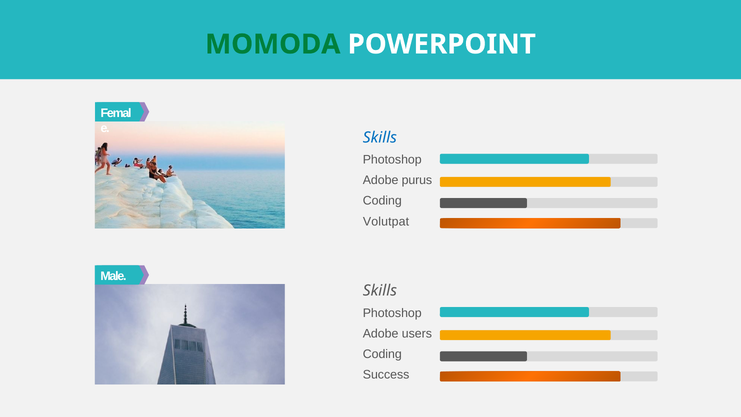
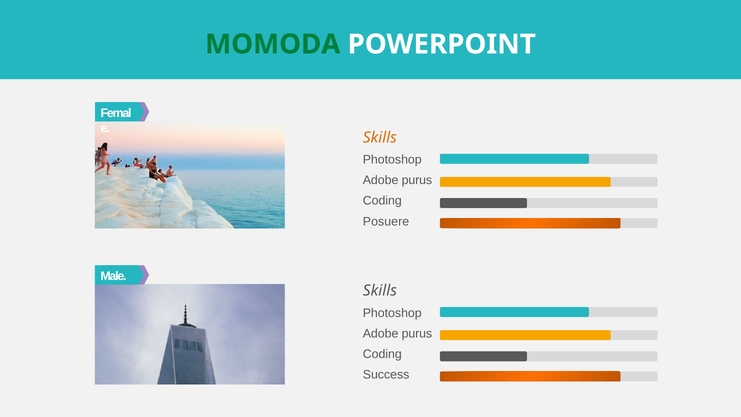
Skills colour: blue -> orange (380, 137)
Volutpat: Volutpat -> Posuere (386, 221)
users: users -> purus (417, 333)
